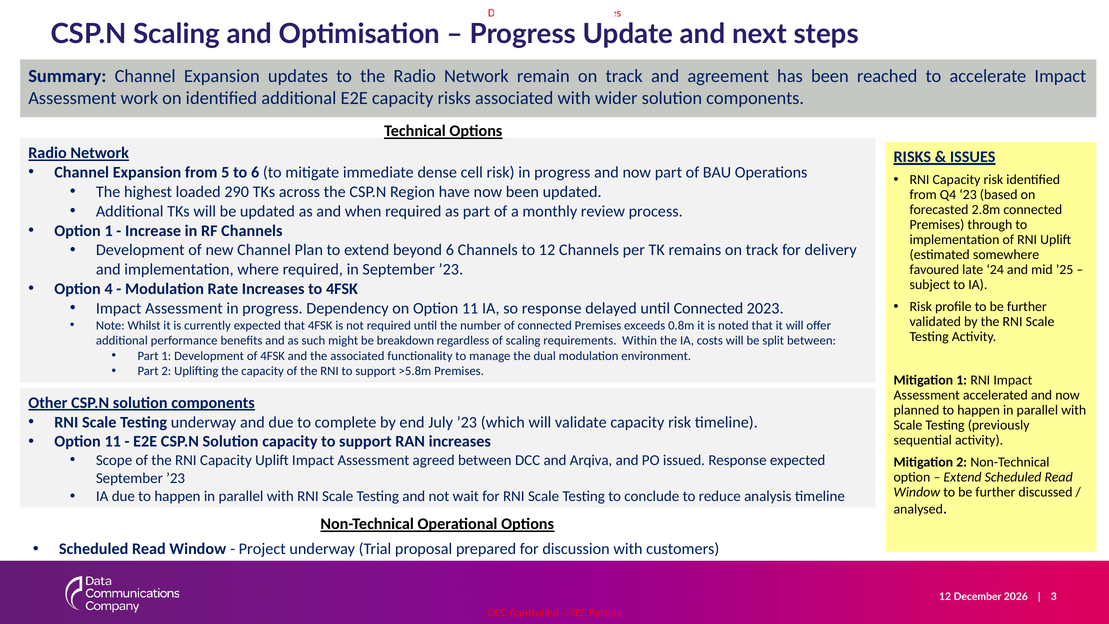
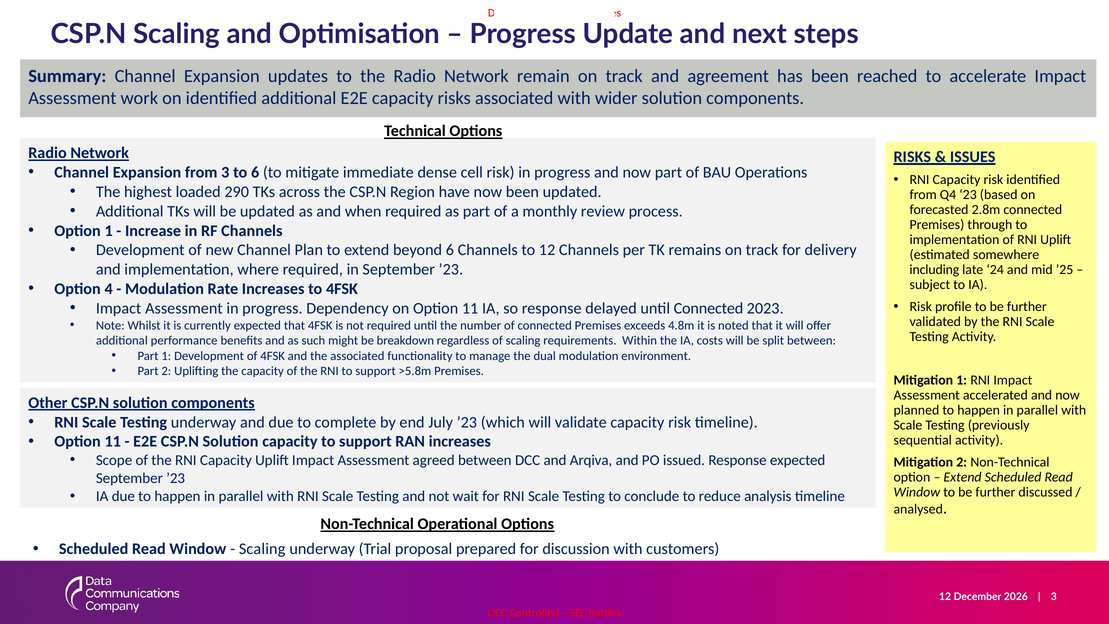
from 5: 5 -> 3 (225, 172)
favoured: favoured -> including (934, 270)
0.8m: 0.8m -> 4.8m (681, 325)
Project: Project -> Scaling (262, 549)
